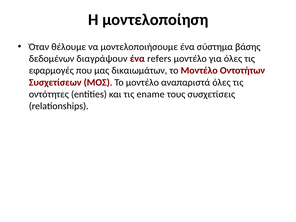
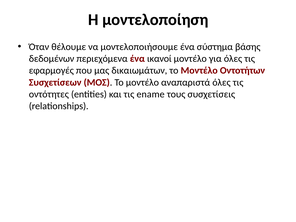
διαγράψουν: διαγράψουν -> περιεχόμενα (102, 59)
refers: refers -> ικανοί (159, 59)
